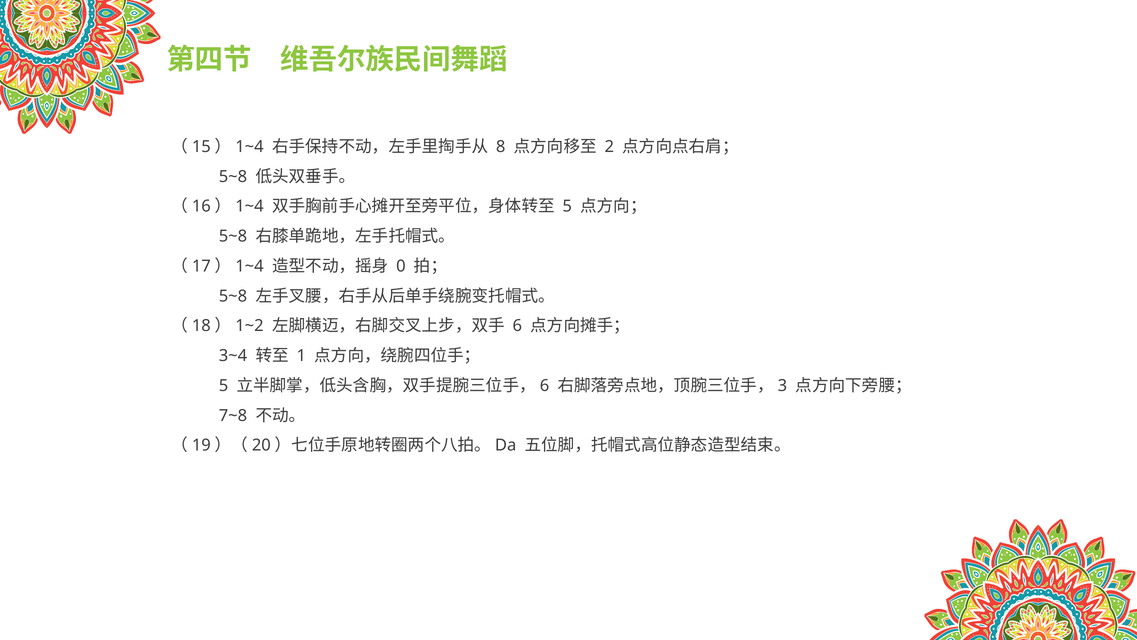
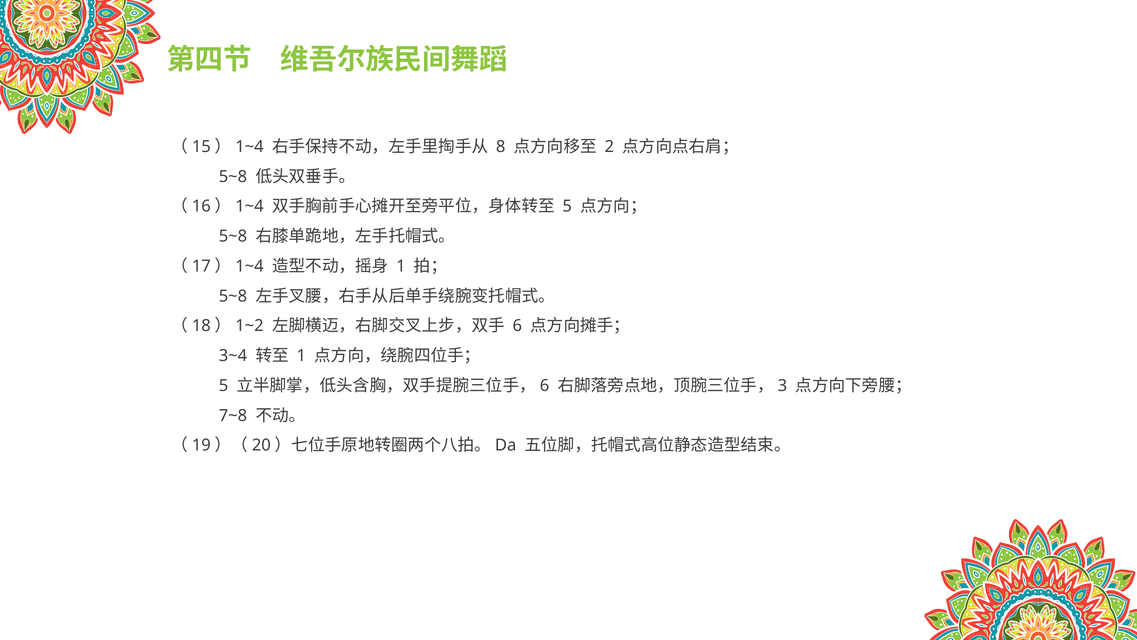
0: 0 -> 1 (401, 266)
